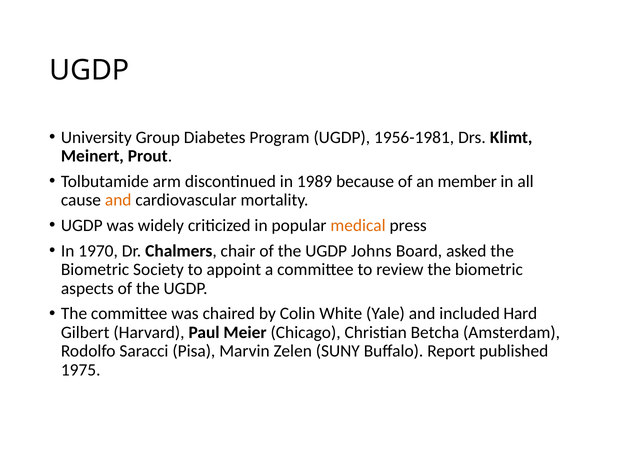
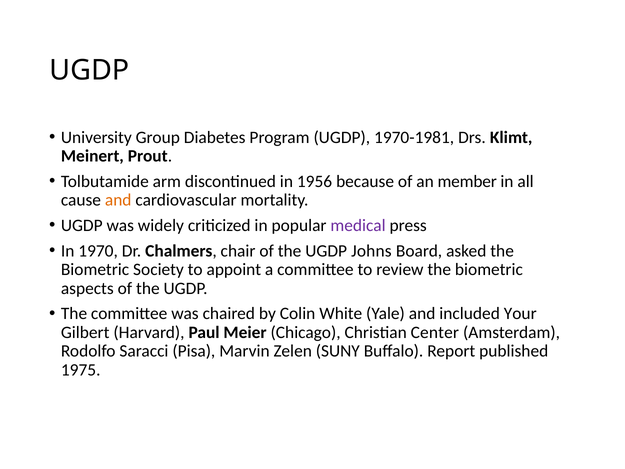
1956-1981: 1956-1981 -> 1970-1981 (414, 137)
1989: 1989 -> 1956 (315, 181)
medical colour: orange -> purple (358, 225)
Hard: Hard -> Your (520, 313)
Betcha: Betcha -> Center (435, 332)
